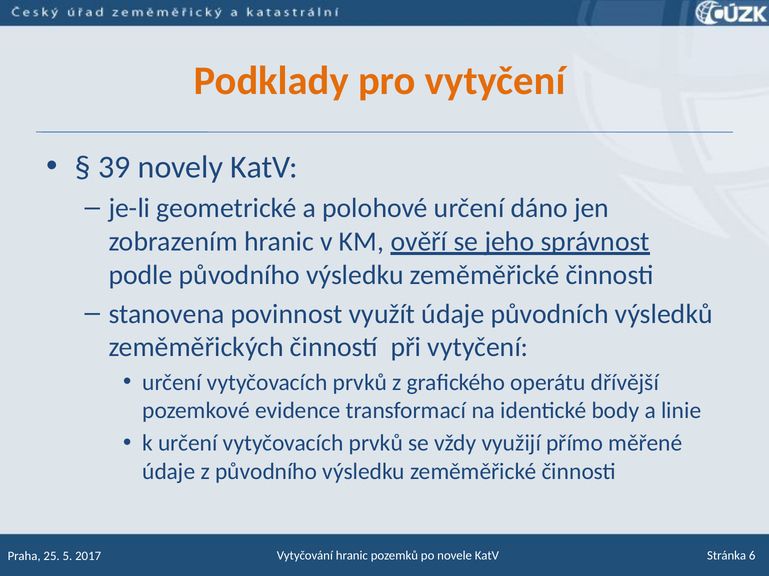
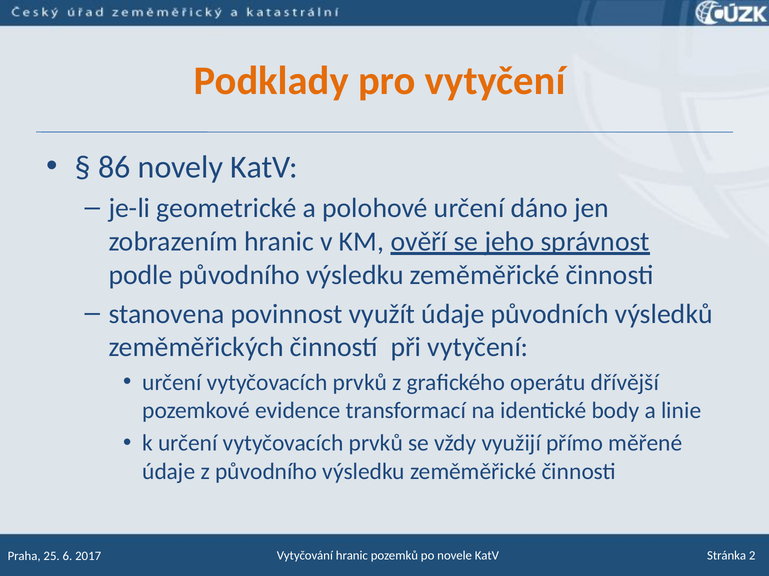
39: 39 -> 86 (114, 167)
5: 5 -> 6 (67, 557)
6: 6 -> 2 (752, 556)
